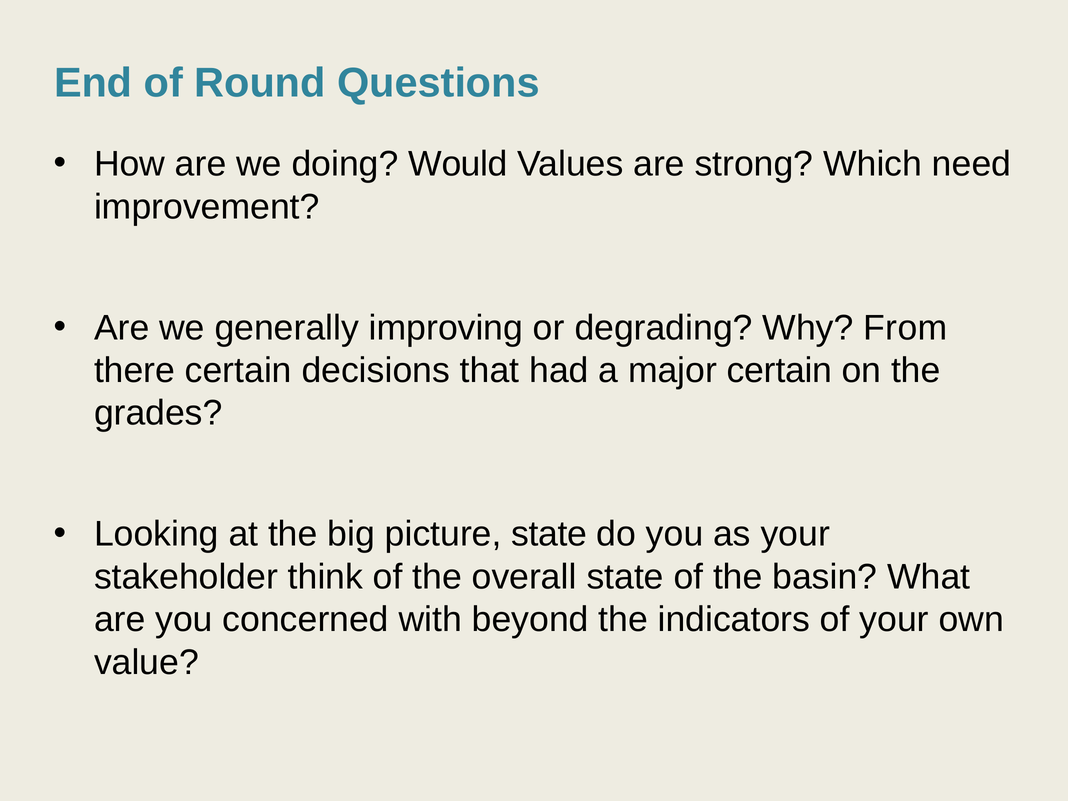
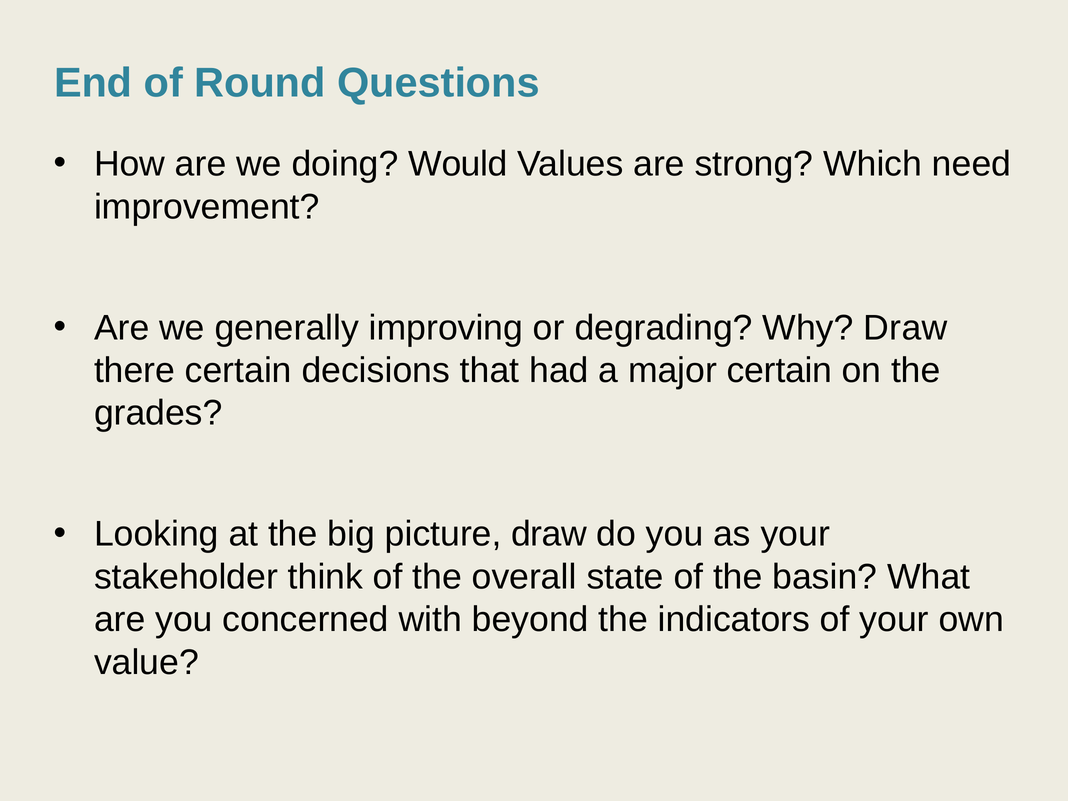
Why From: From -> Draw (905, 328)
picture state: state -> draw (549, 534)
